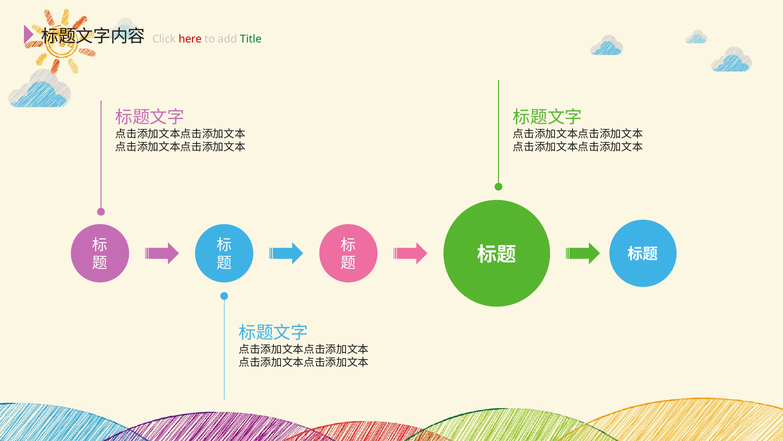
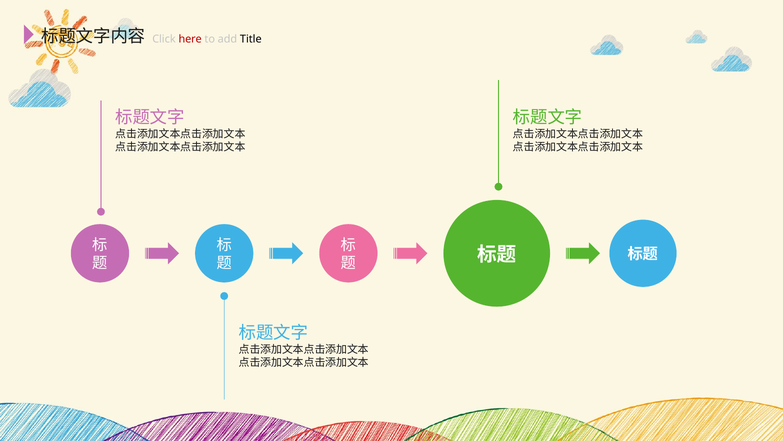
Title colour: green -> black (251, 39)
